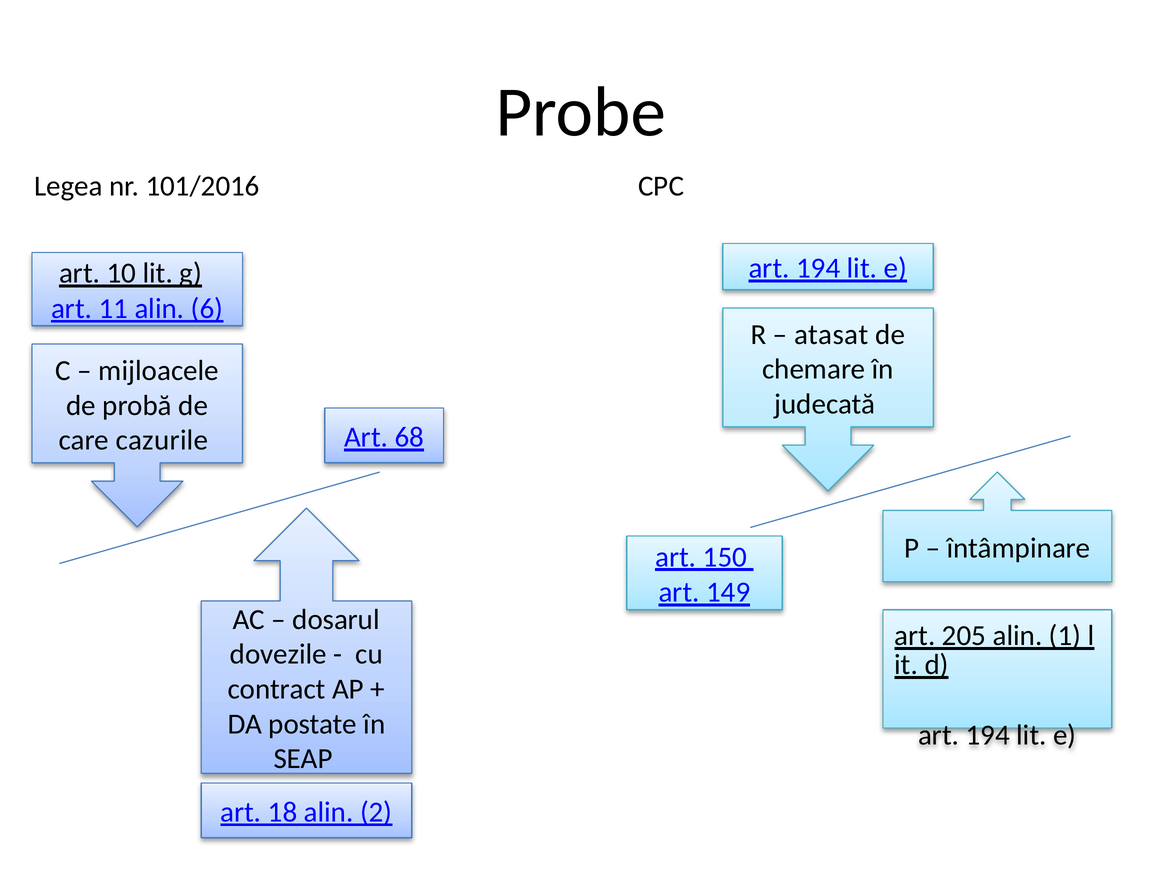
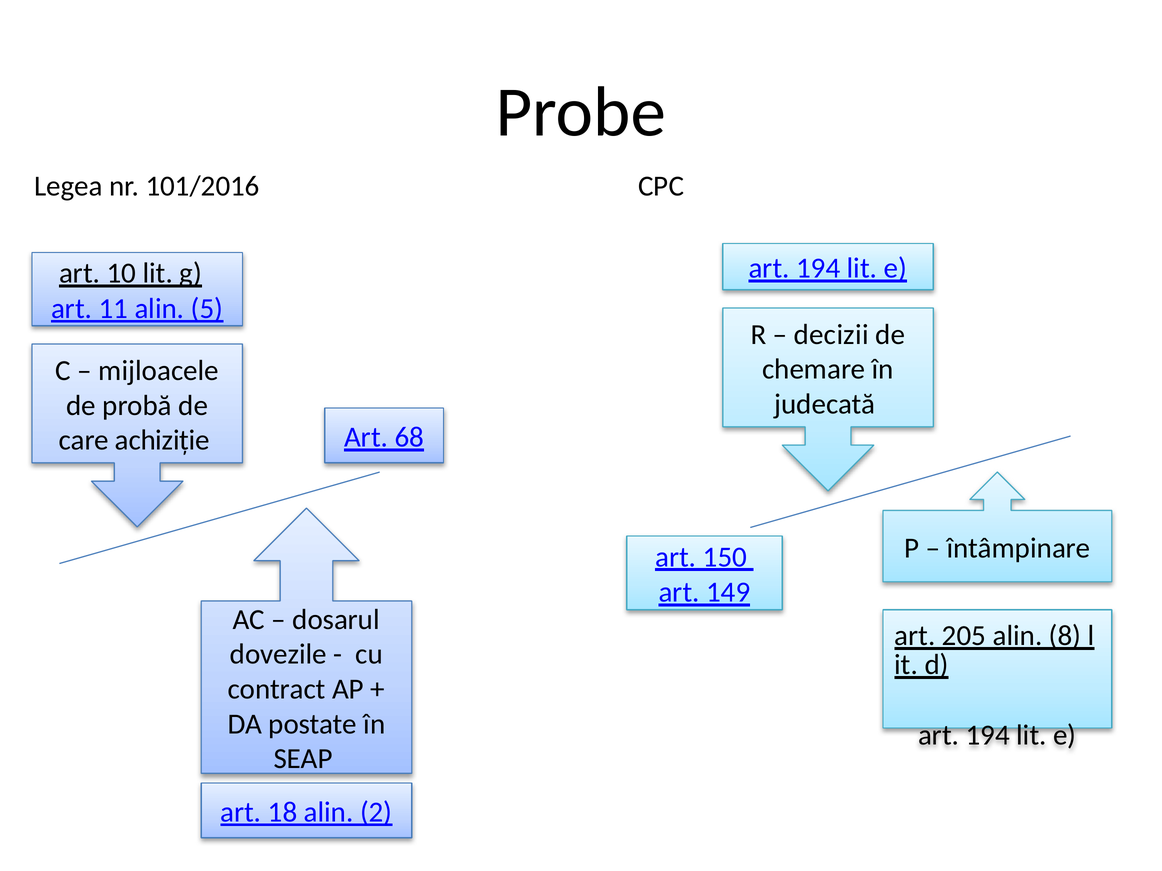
6: 6 -> 5 (207, 309)
atasat: atasat -> decizii (831, 335)
cazurile: cazurile -> achiziție (162, 441)
1: 1 -> 8 (1065, 636)
